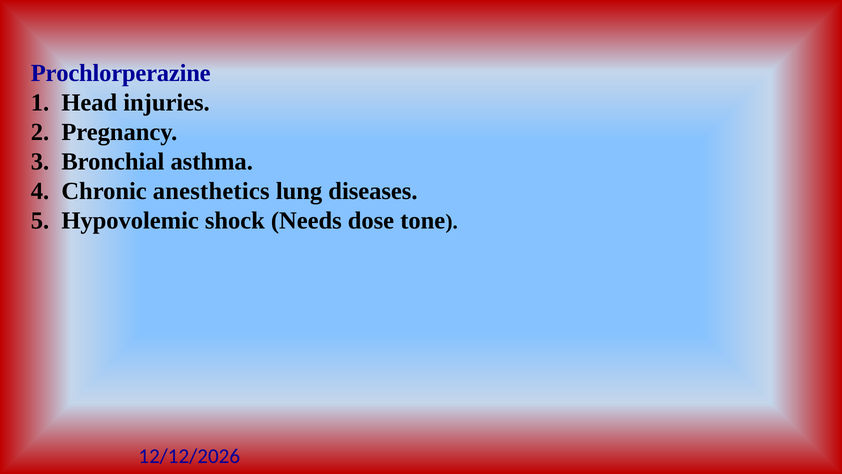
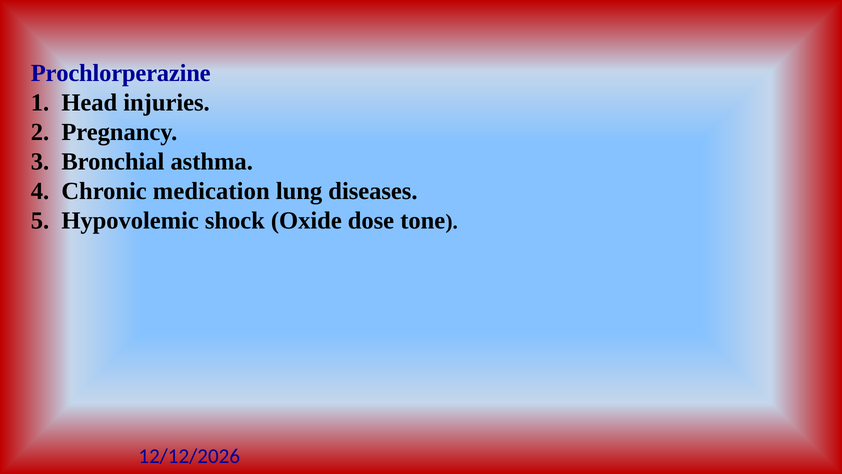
anesthetics: anesthetics -> medication (211, 191)
Needs: Needs -> Oxide (306, 221)
